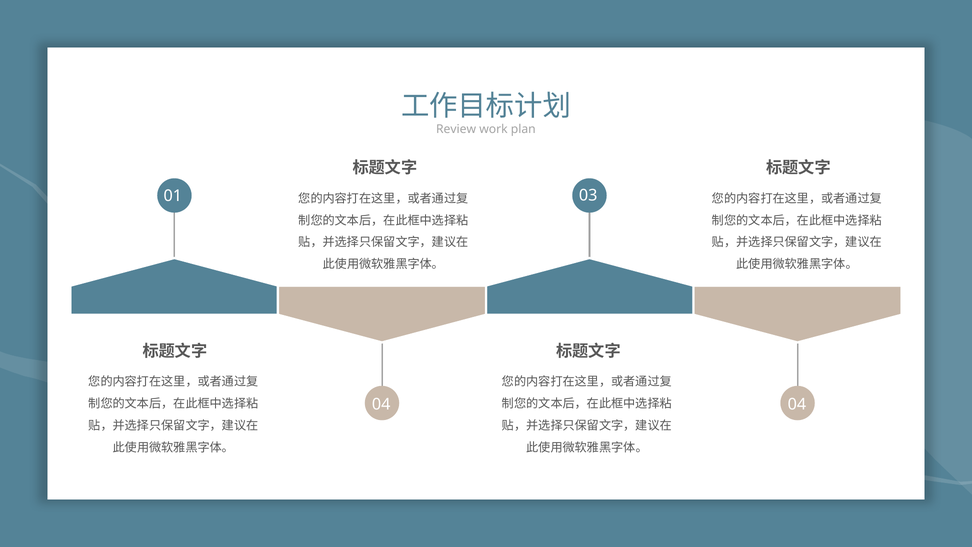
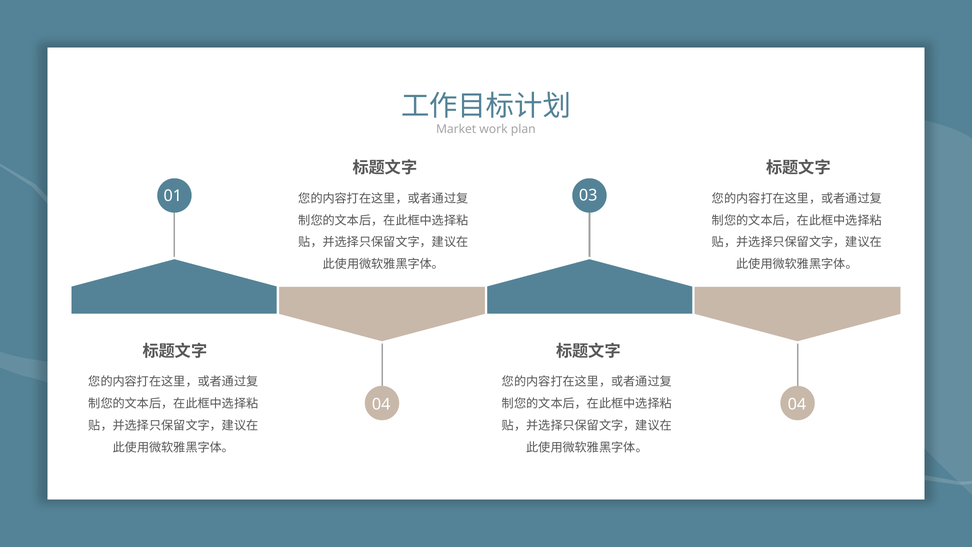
Review: Review -> Market (456, 129)
